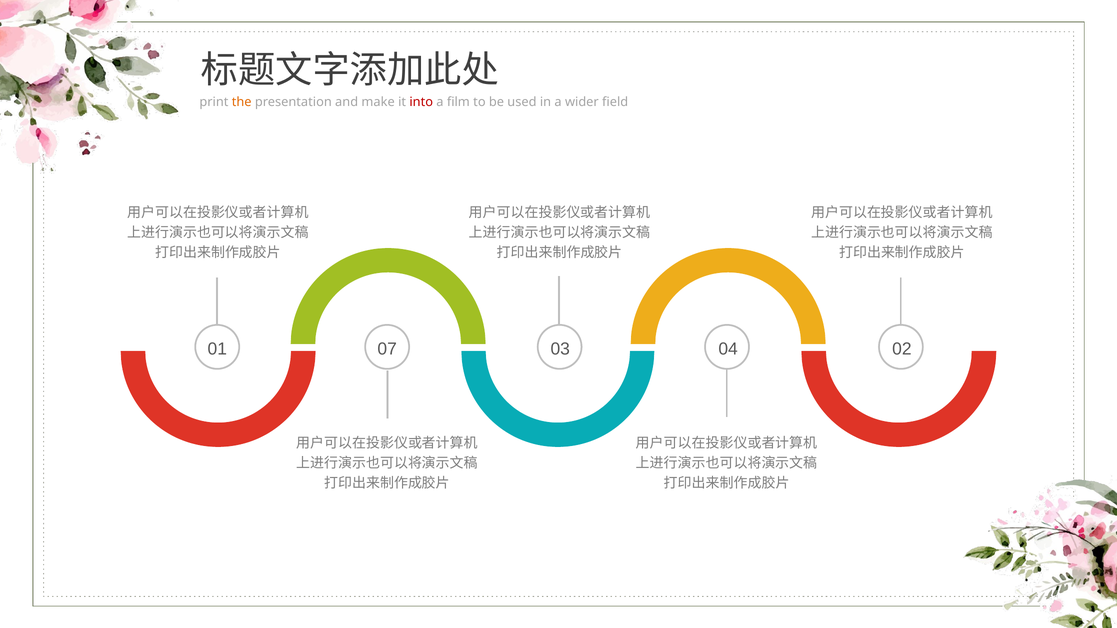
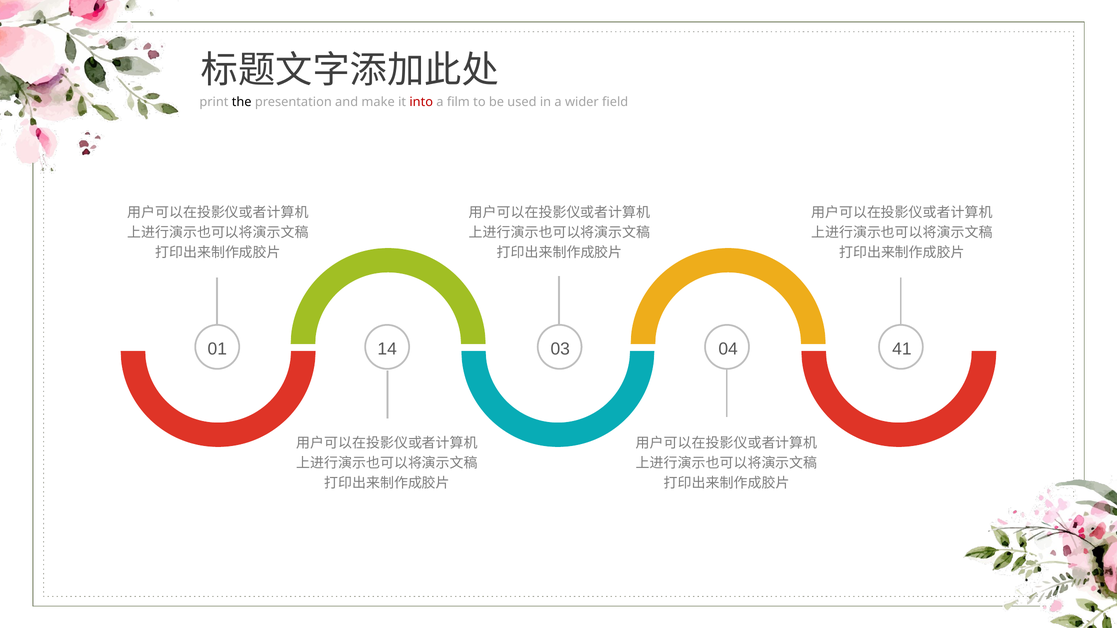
the colour: orange -> black (242, 102)
07: 07 -> 14 (387, 349)
02: 02 -> 41 (902, 349)
